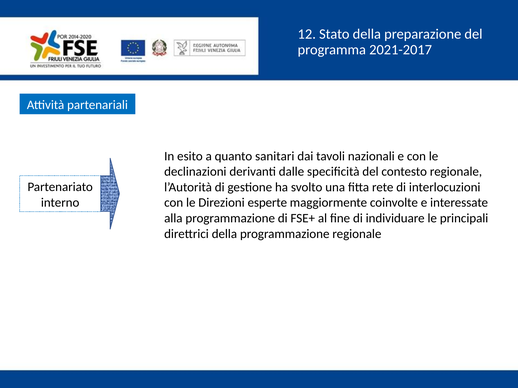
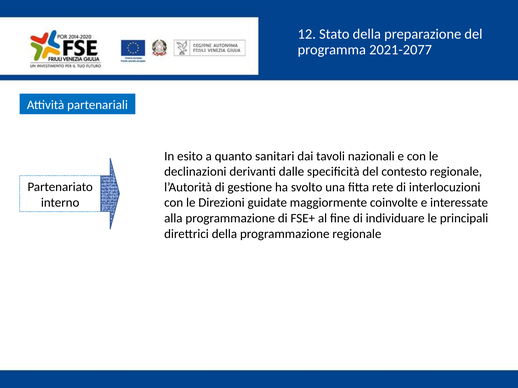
2021-2017: 2021-2017 -> 2021-2077 (401, 50)
esperte: esperte -> guidate (267, 203)
